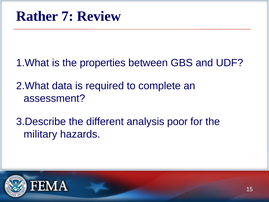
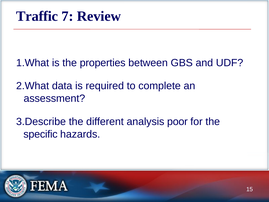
Rather: Rather -> Traffic (37, 16)
military: military -> specific (40, 134)
